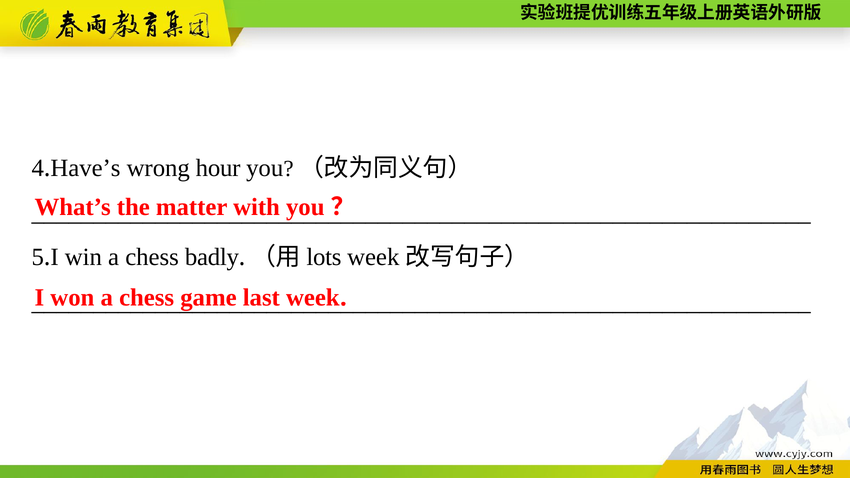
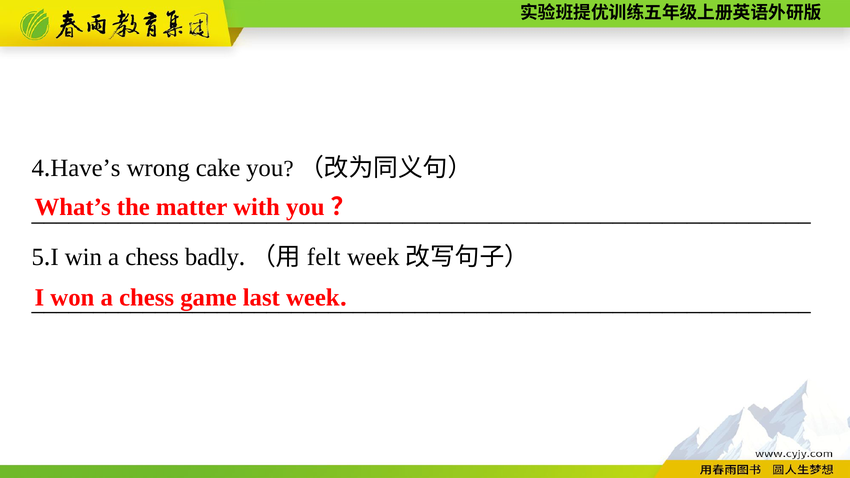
hour: hour -> cake (218, 168)
lots: lots -> felt (324, 257)
